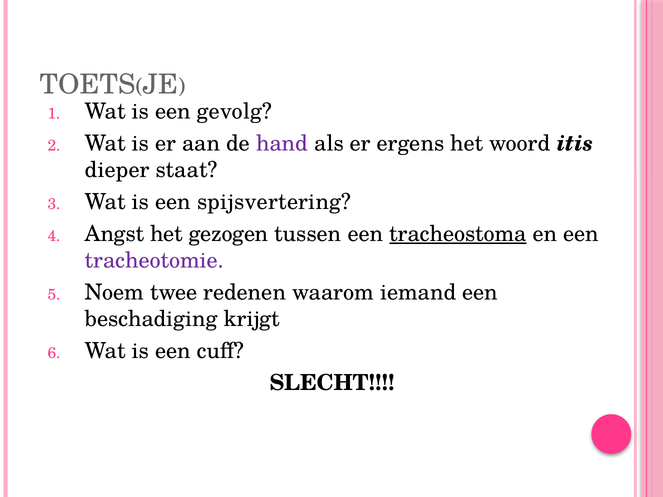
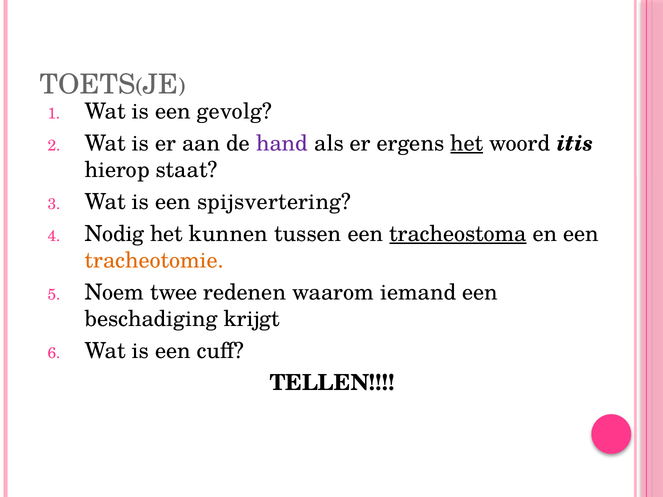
het underline: none -> present (467, 143)
dieper: dieper -> hierop (117, 170)
Angst: Angst -> Nodig (114, 234)
gezogen: gezogen -> kunnen (228, 234)
tracheotomie colour: purple -> orange (154, 261)
SLECHT: SLECHT -> TELLEN (332, 383)
